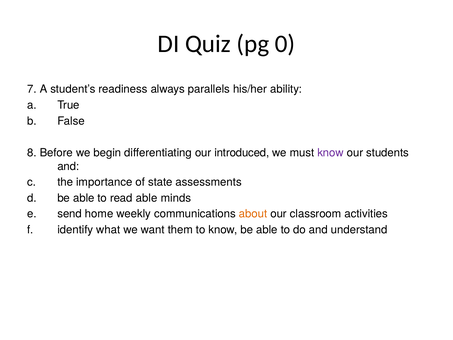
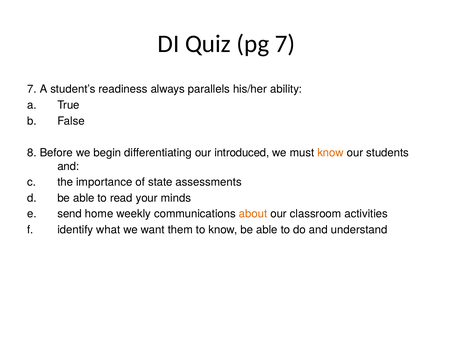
pg 0: 0 -> 7 (285, 44)
know colour: purple -> orange (331, 153)
read able: able -> your (147, 198)
